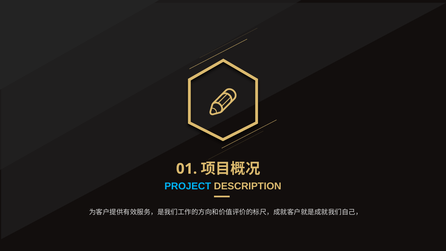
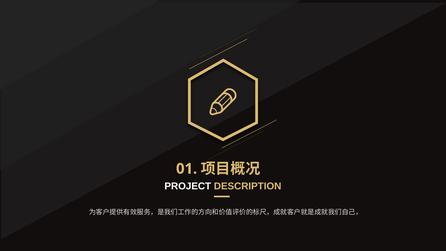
PROJECT colour: light blue -> white (188, 186)
